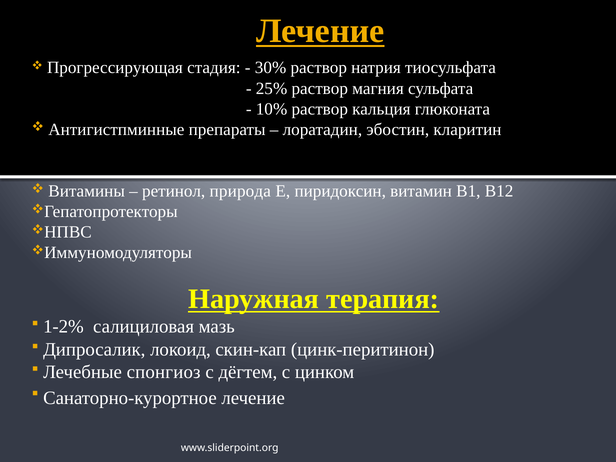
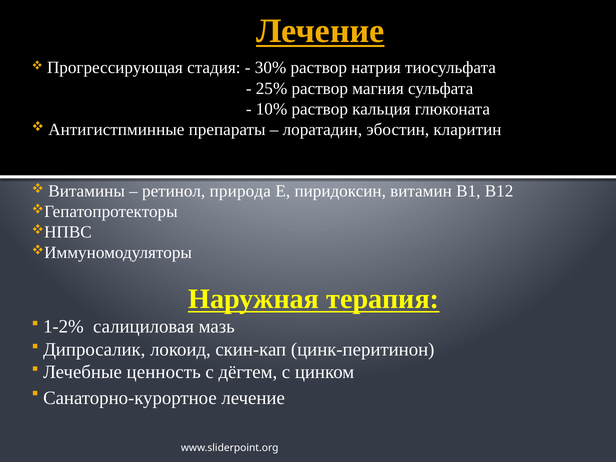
спонгиоз: спонгиоз -> ценность (164, 372)
